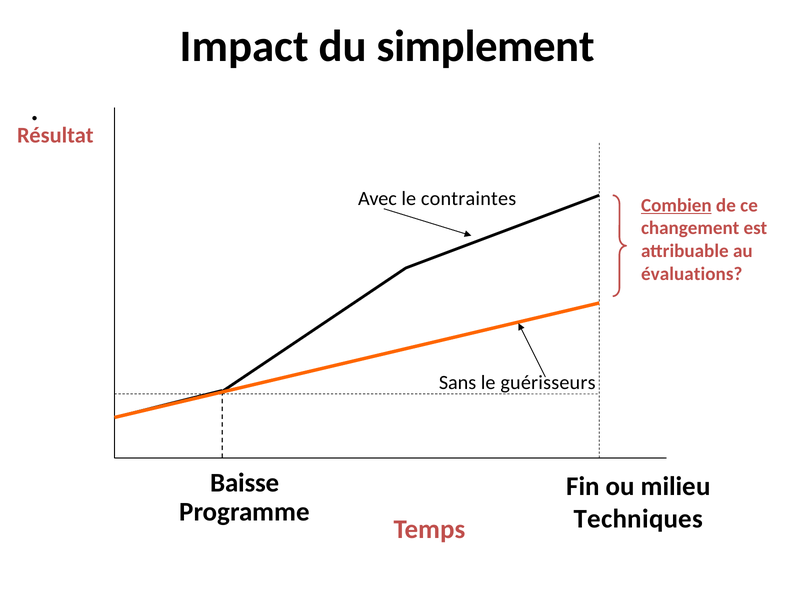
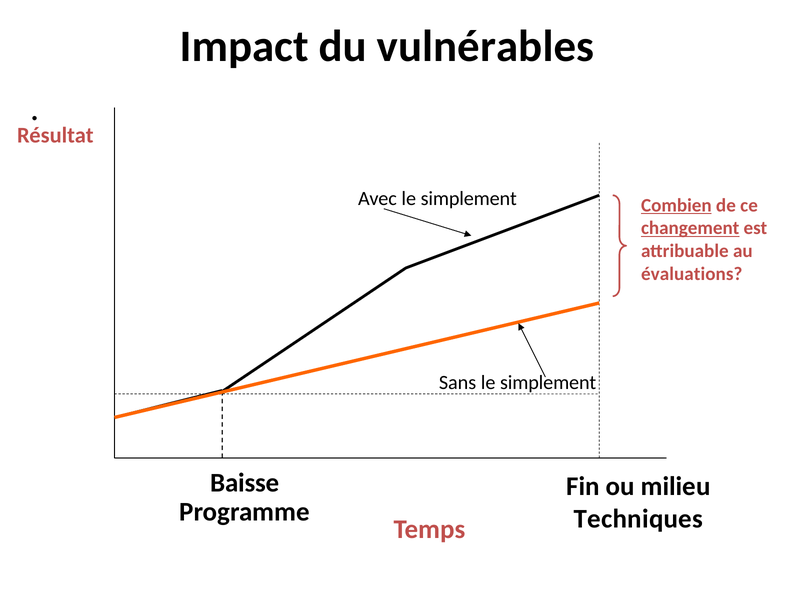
simplement: simplement -> vulnérables (485, 46)
Avec le contraintes: contraintes -> simplement (469, 199)
changement underline: none -> present (690, 228)
Sans le guérisseurs: guérisseurs -> simplement (548, 382)
